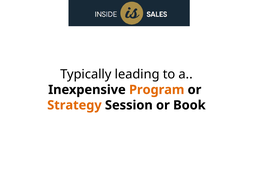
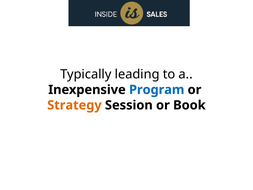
Program colour: orange -> blue (157, 90)
